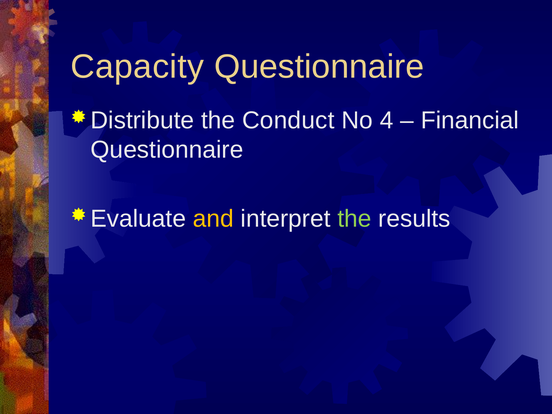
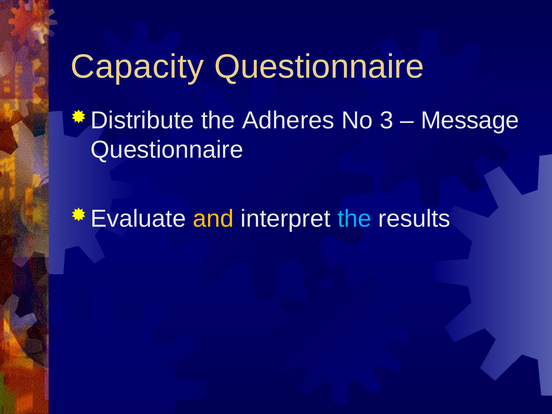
Conduct: Conduct -> Adheres (288, 120)
4: 4 -> 3 (387, 120)
Financial: Financial -> Message (470, 120)
the colour: light green -> light blue (354, 219)
